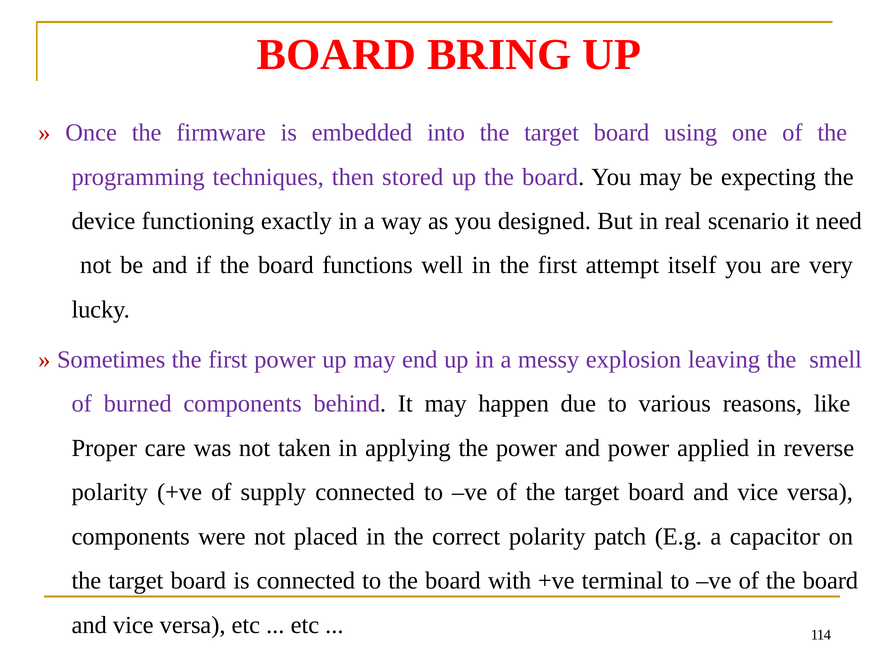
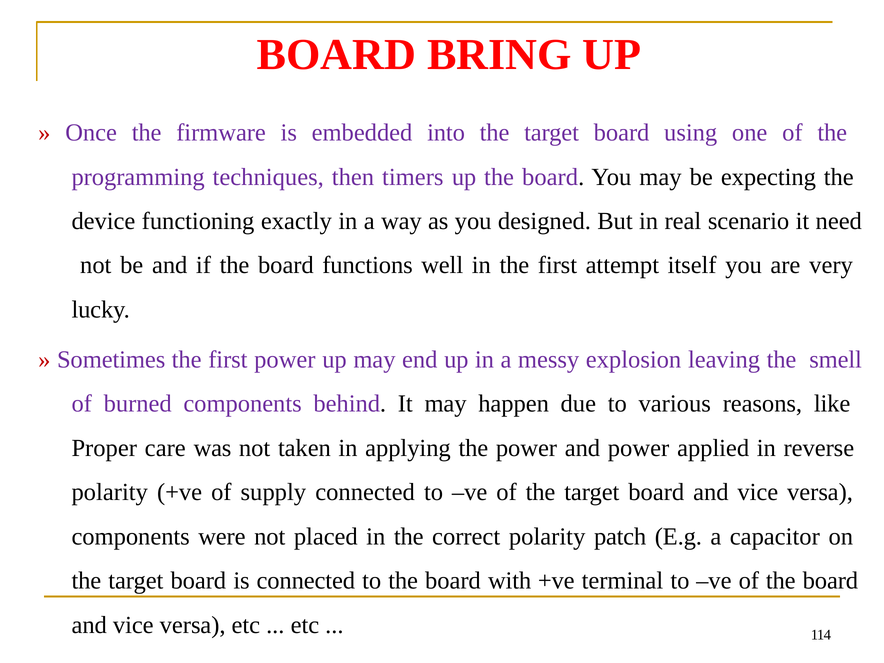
stored: stored -> timers (413, 177)
